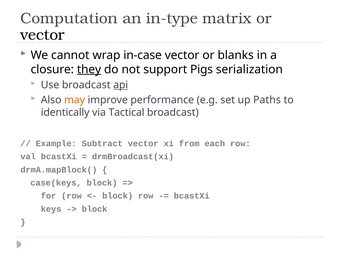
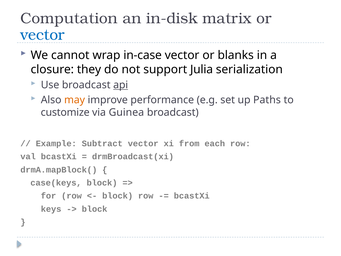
in-type: in-type -> in-disk (172, 18)
vector colour: black -> blue (42, 35)
they underline: present -> none (89, 69)
Pigs: Pigs -> Julia (202, 69)
identically: identically -> customize (65, 112)
Tactical: Tactical -> Guinea (126, 112)
